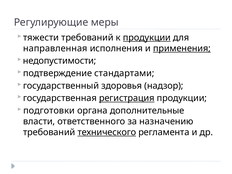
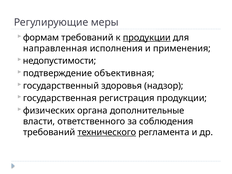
тяжести: тяжести -> формам (41, 38)
применения underline: present -> none (182, 48)
стандартами: стандартами -> объективная (124, 73)
регистрация underline: present -> none (127, 98)
подготовки: подготовки -> физических (49, 111)
назначению: назначению -> соблюдения (166, 121)
